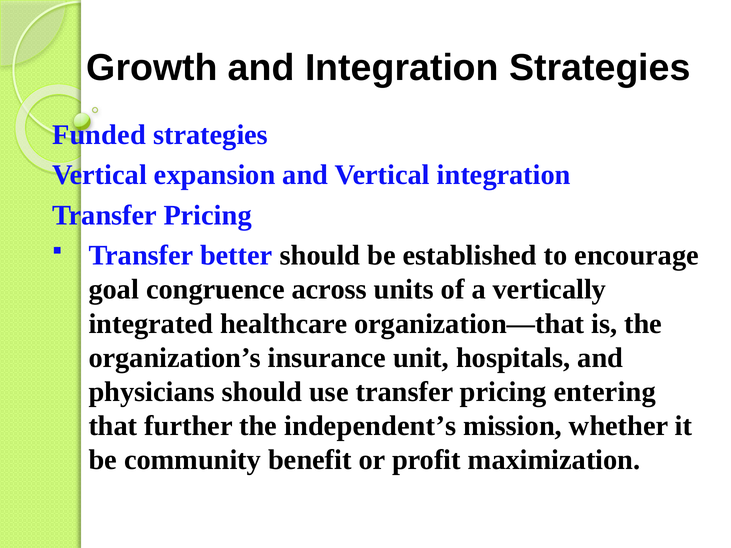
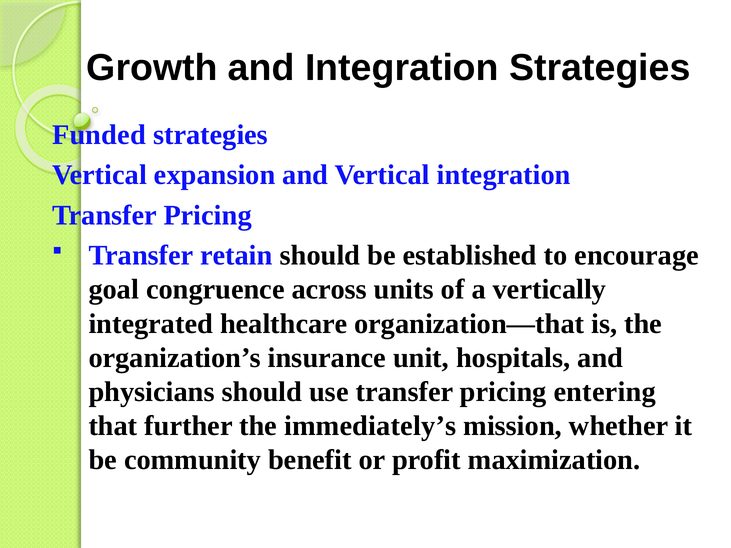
better: better -> retain (236, 256)
independent’s: independent’s -> immediately’s (370, 426)
